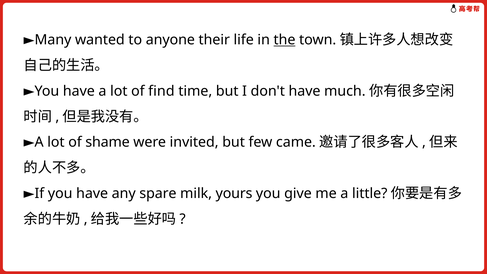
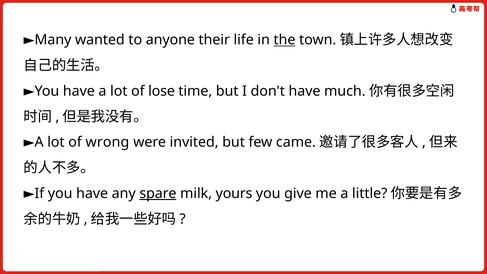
find: find -> lose (162, 91)
shame: shame -> wrong (107, 142)
spare underline: none -> present (158, 193)
